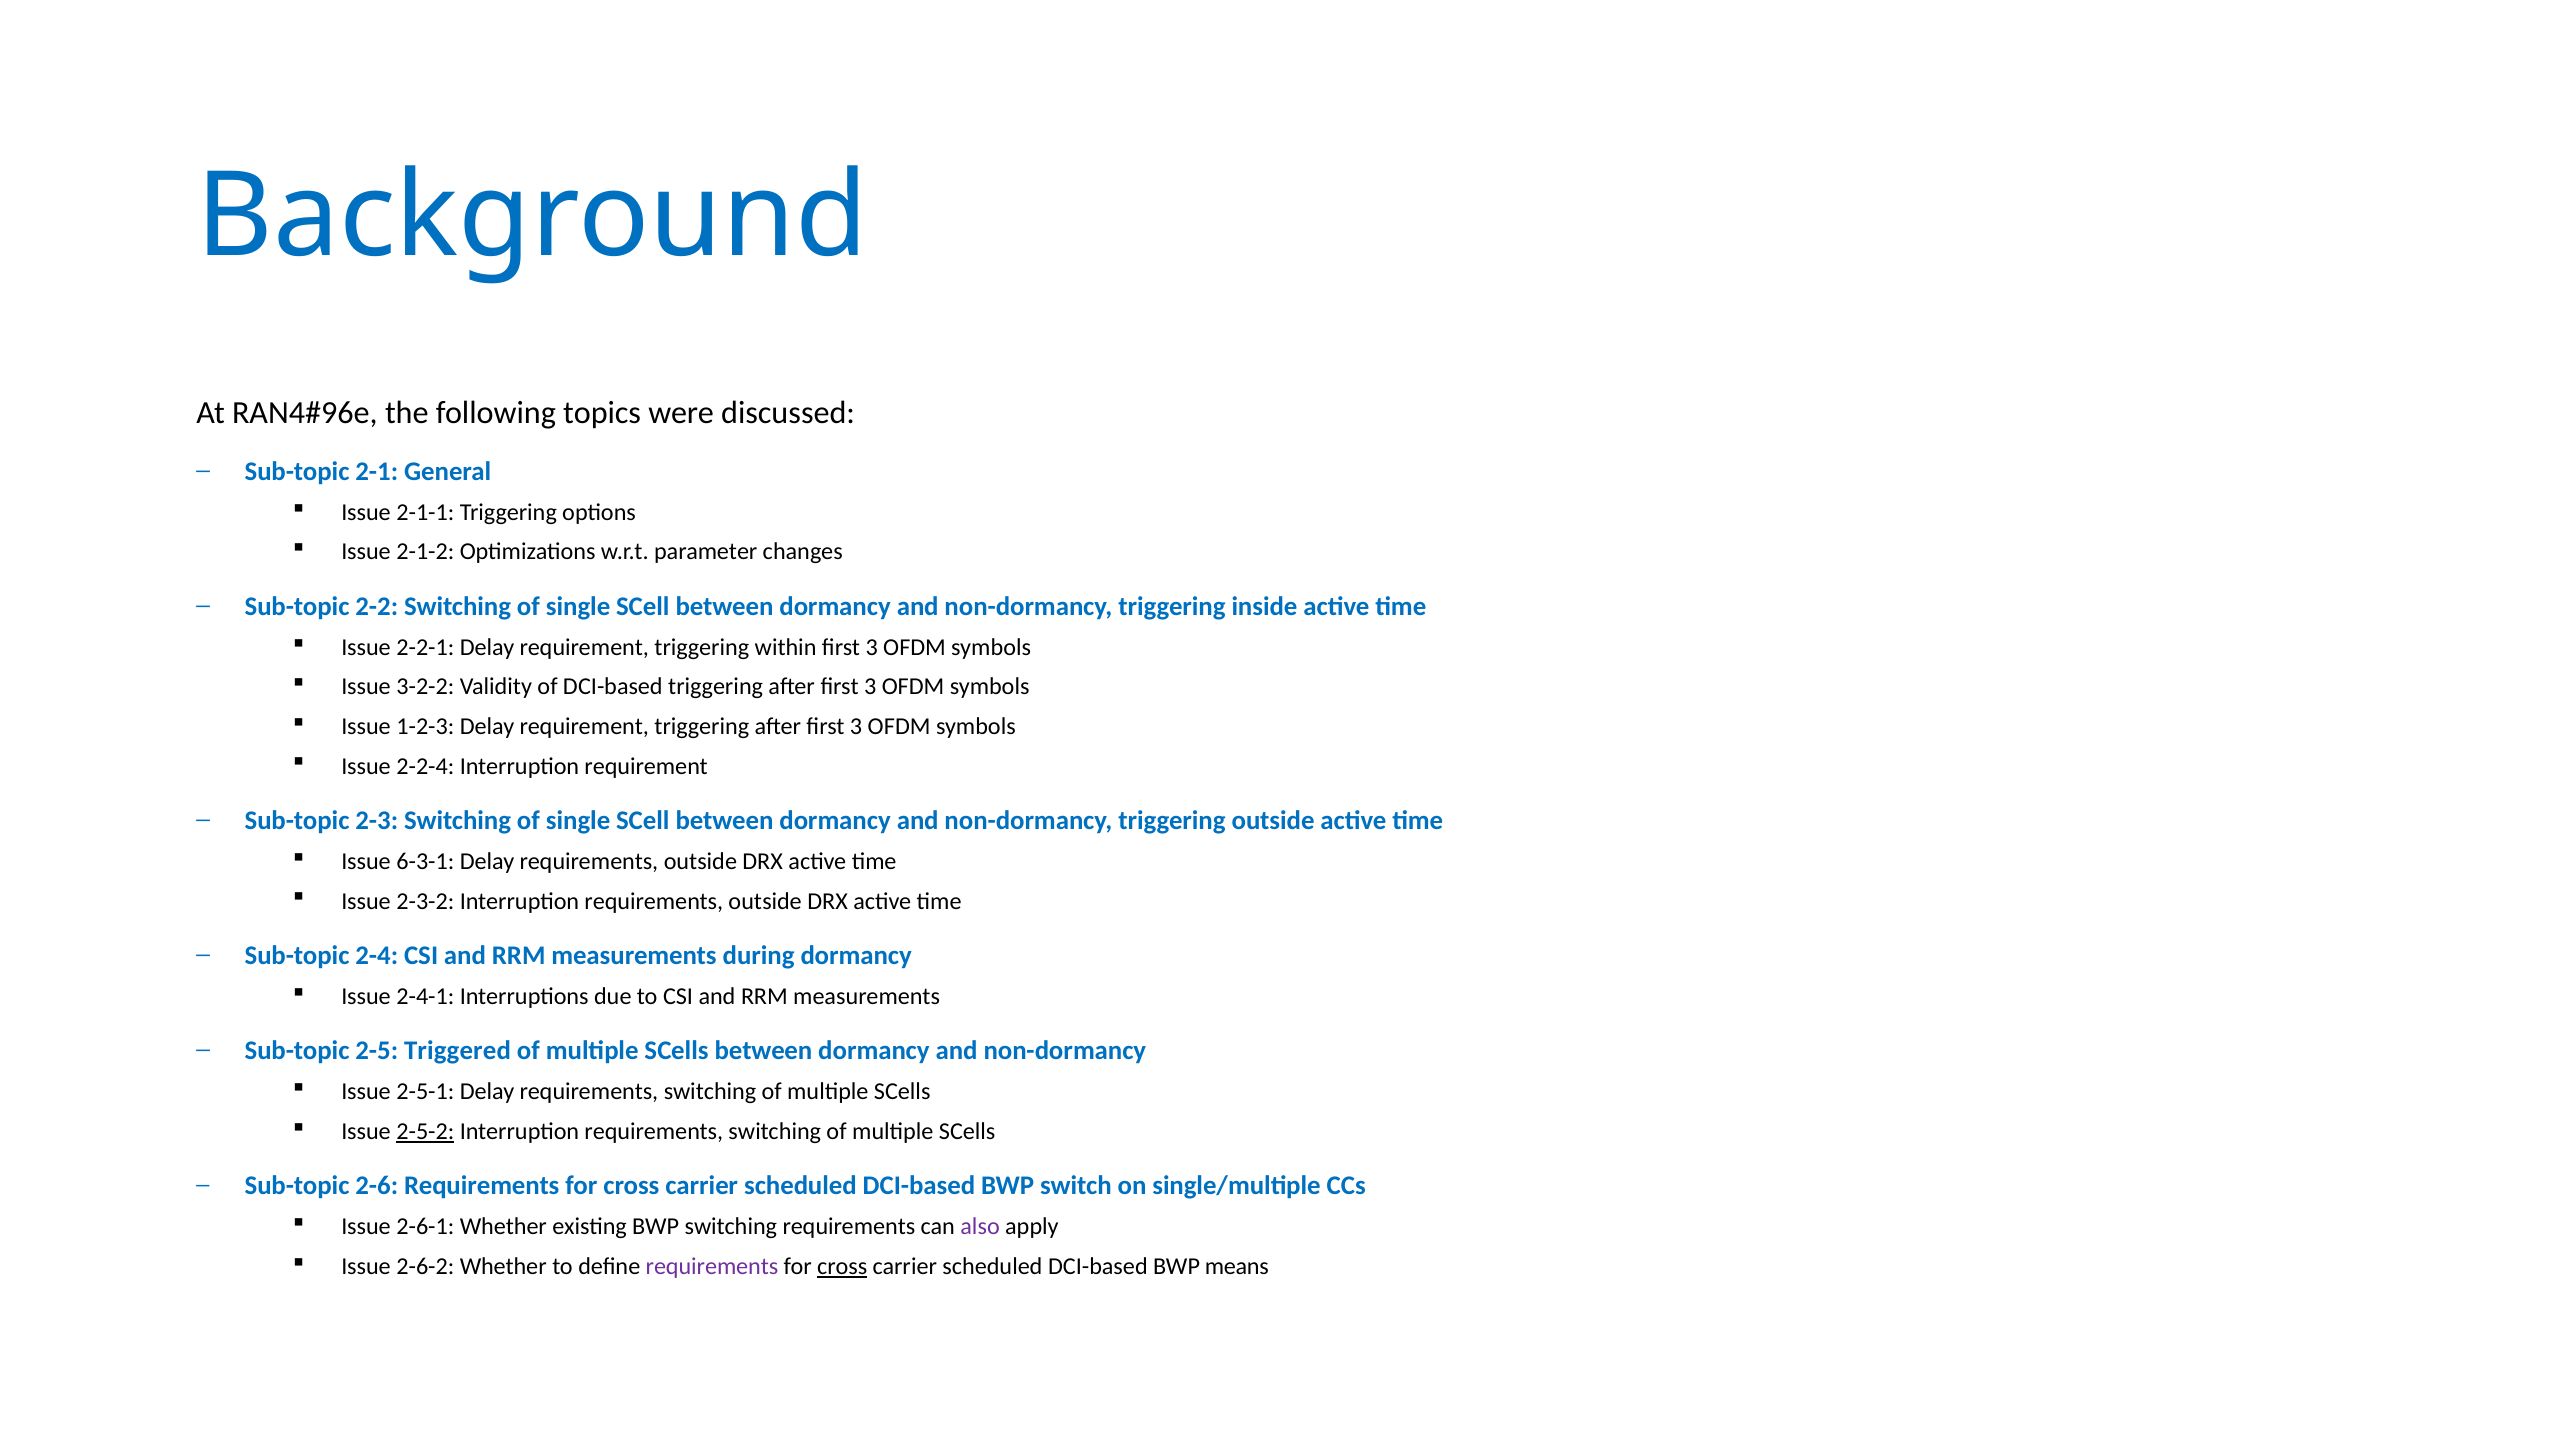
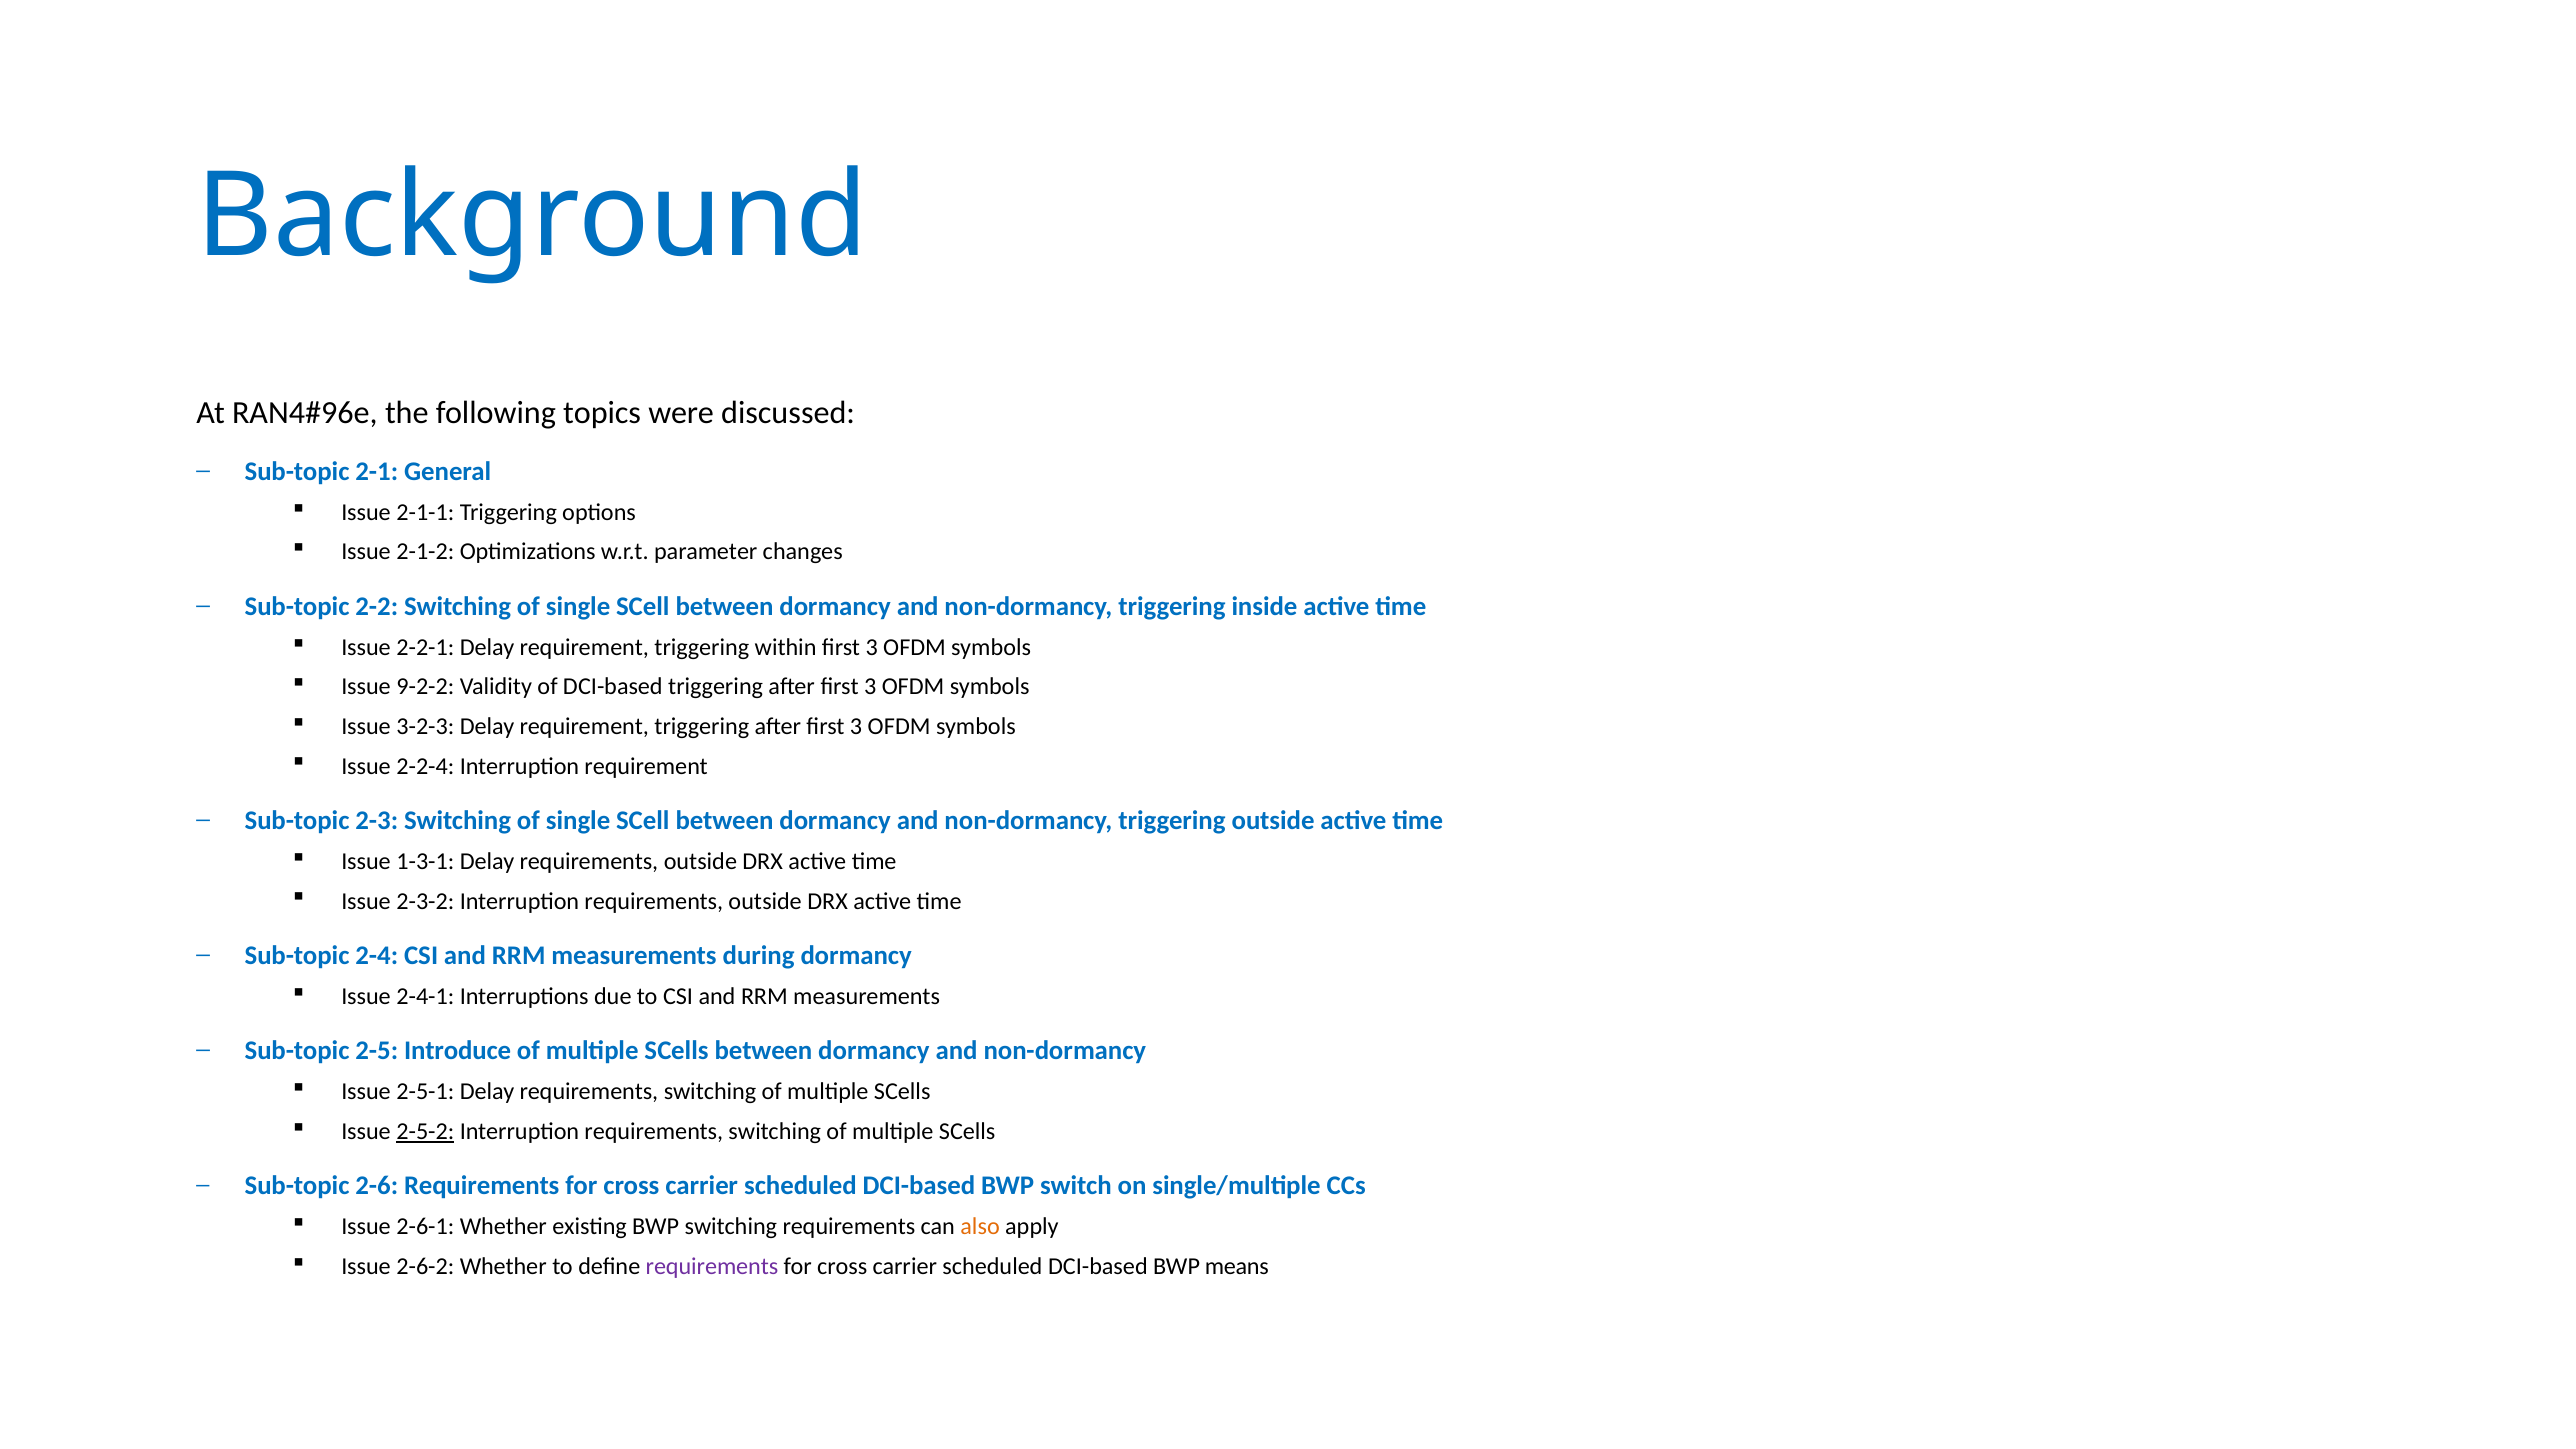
3-2-2: 3-2-2 -> 9-2-2 (425, 687)
1-2-3: 1-2-3 -> 3-2-3 (425, 726)
6-3-1: 6-3-1 -> 1-3-1 (425, 861)
Triggered: Triggered -> Introduce (458, 1051)
also colour: purple -> orange (980, 1227)
cross underline: present -> none (842, 1267)
